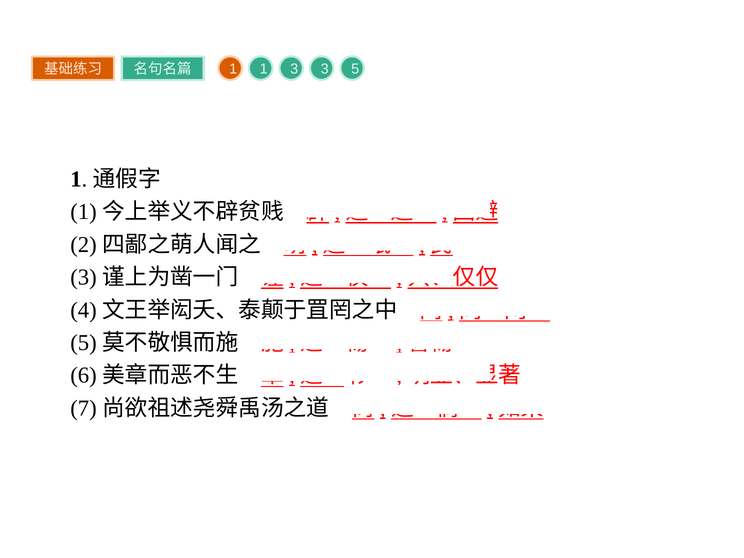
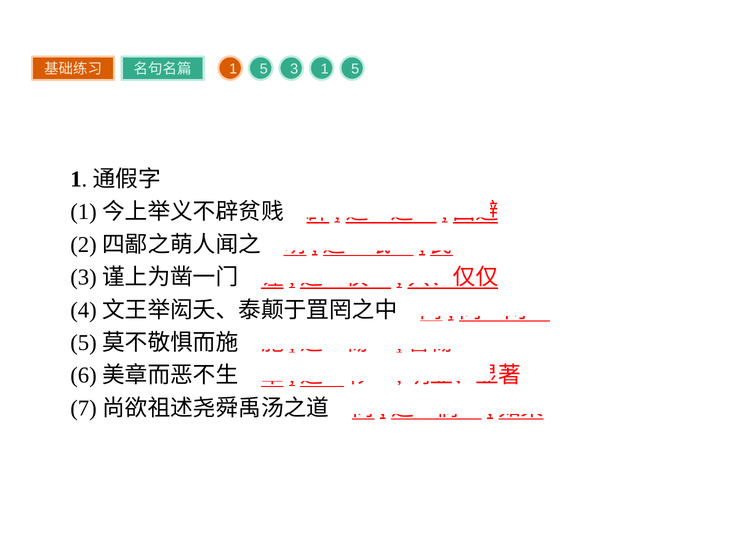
1: 1 -> 5 (264, 69)
3 3: 3 -> 1 (325, 69)
